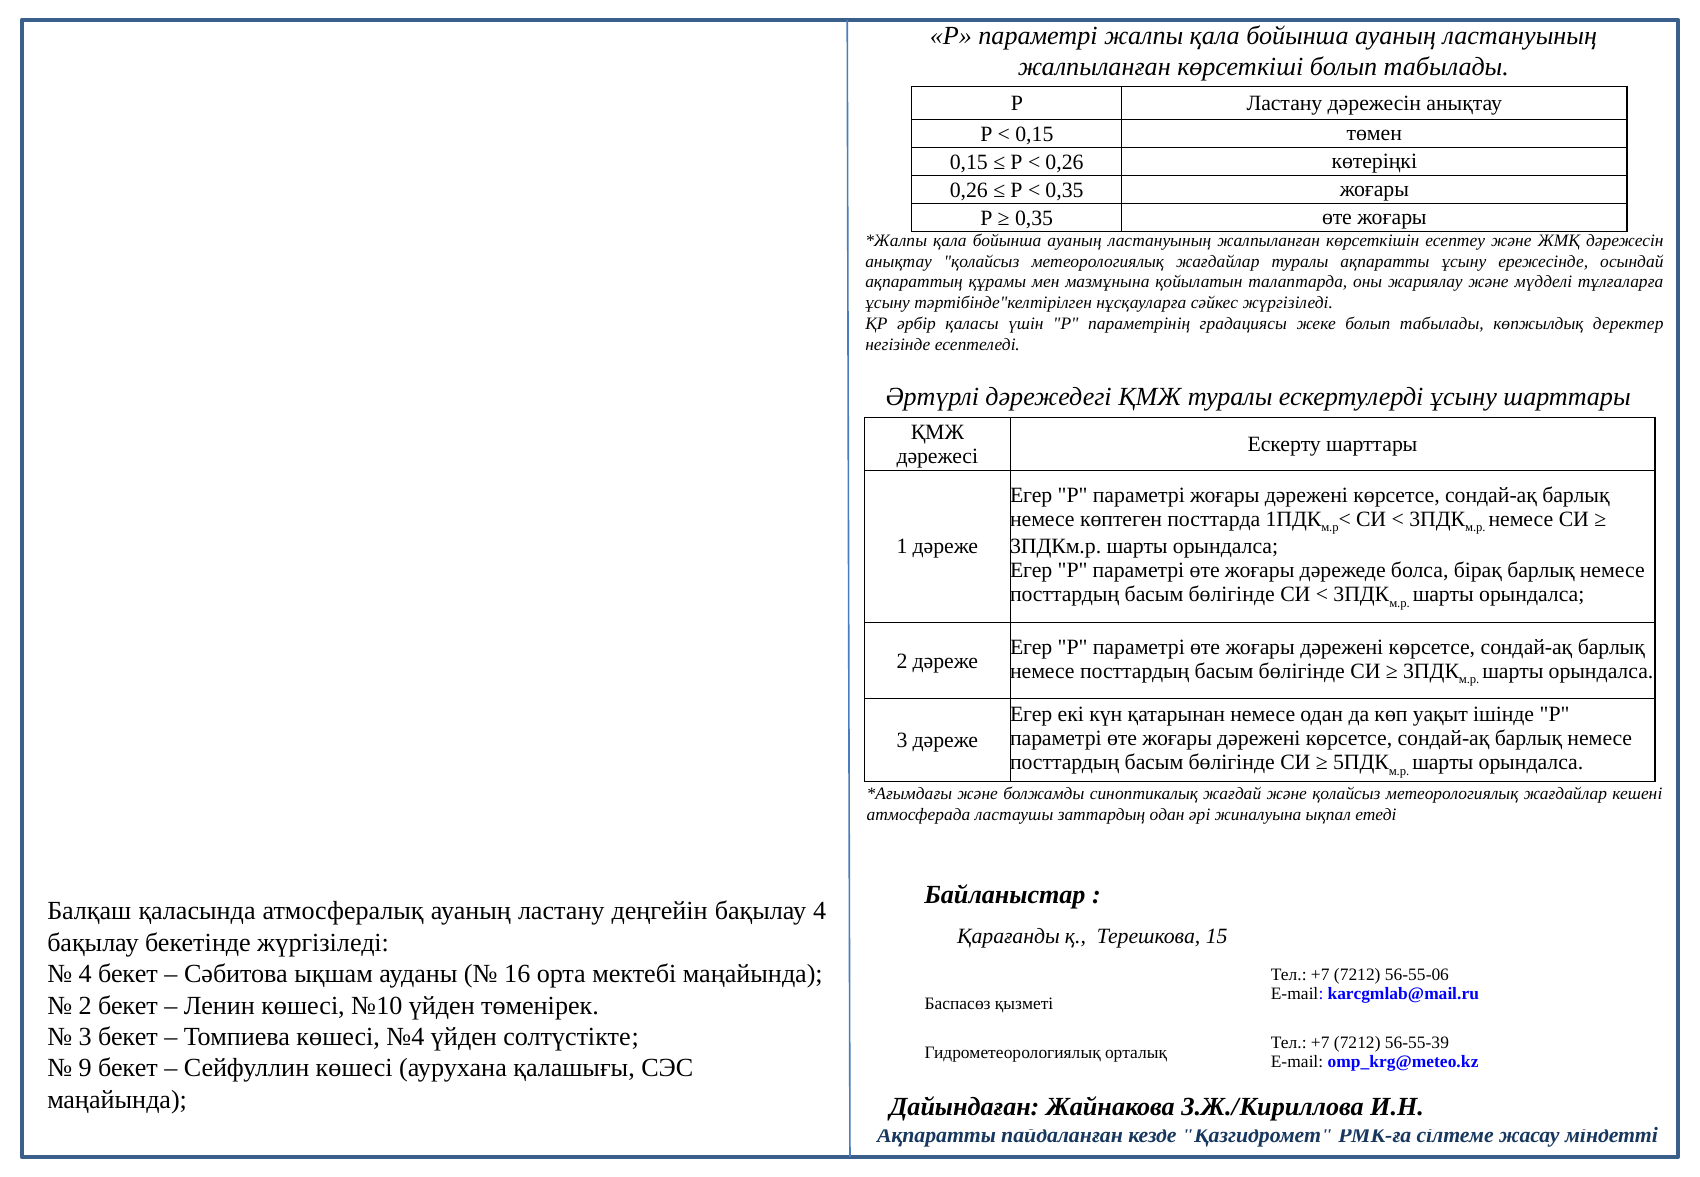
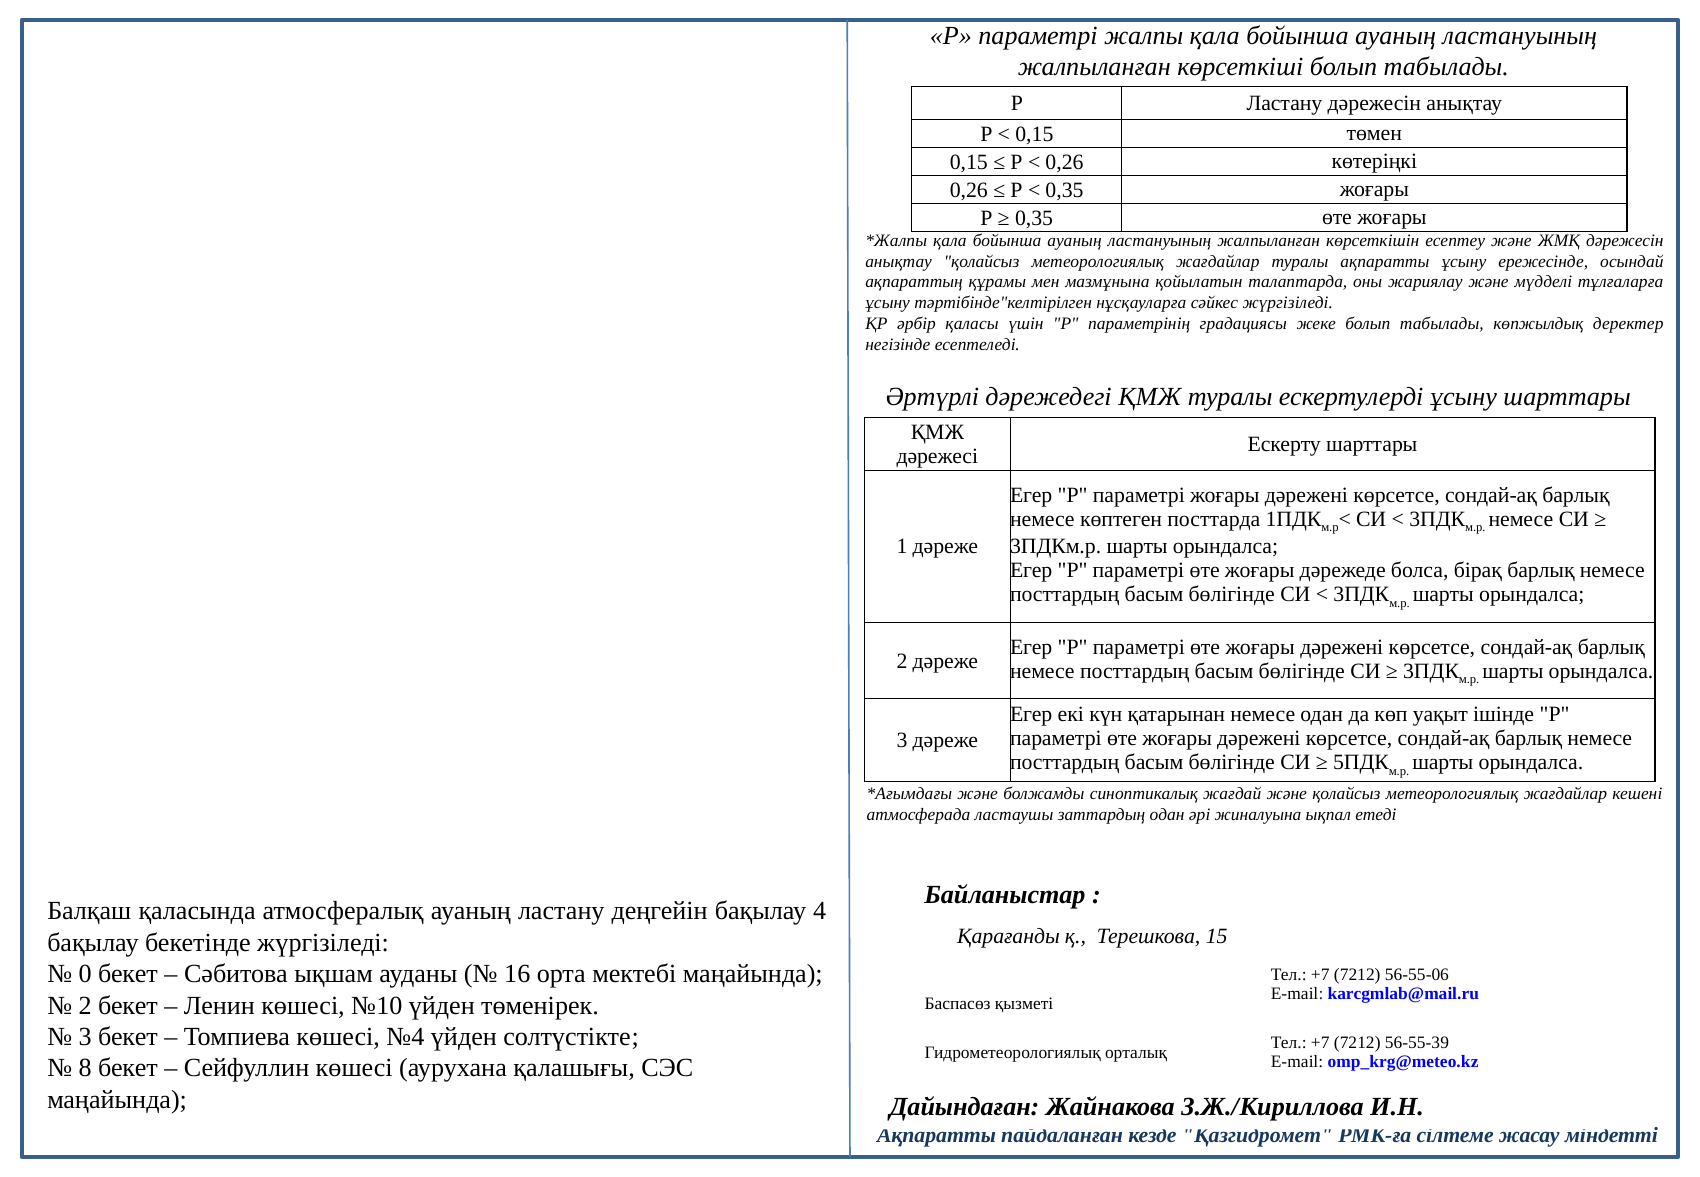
4: 4 -> 0 (85, 974)
9: 9 -> 8 (85, 1068)
